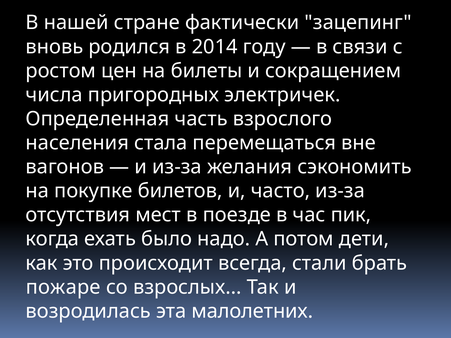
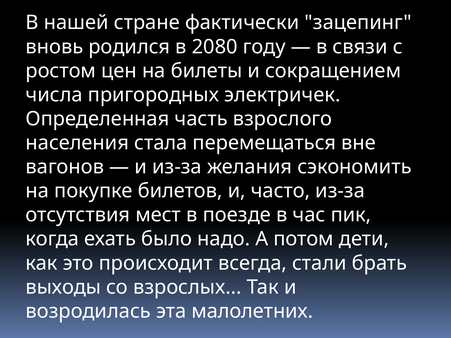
2014: 2014 -> 2080 (215, 47)
пожаре: пожаре -> выходы (63, 287)
